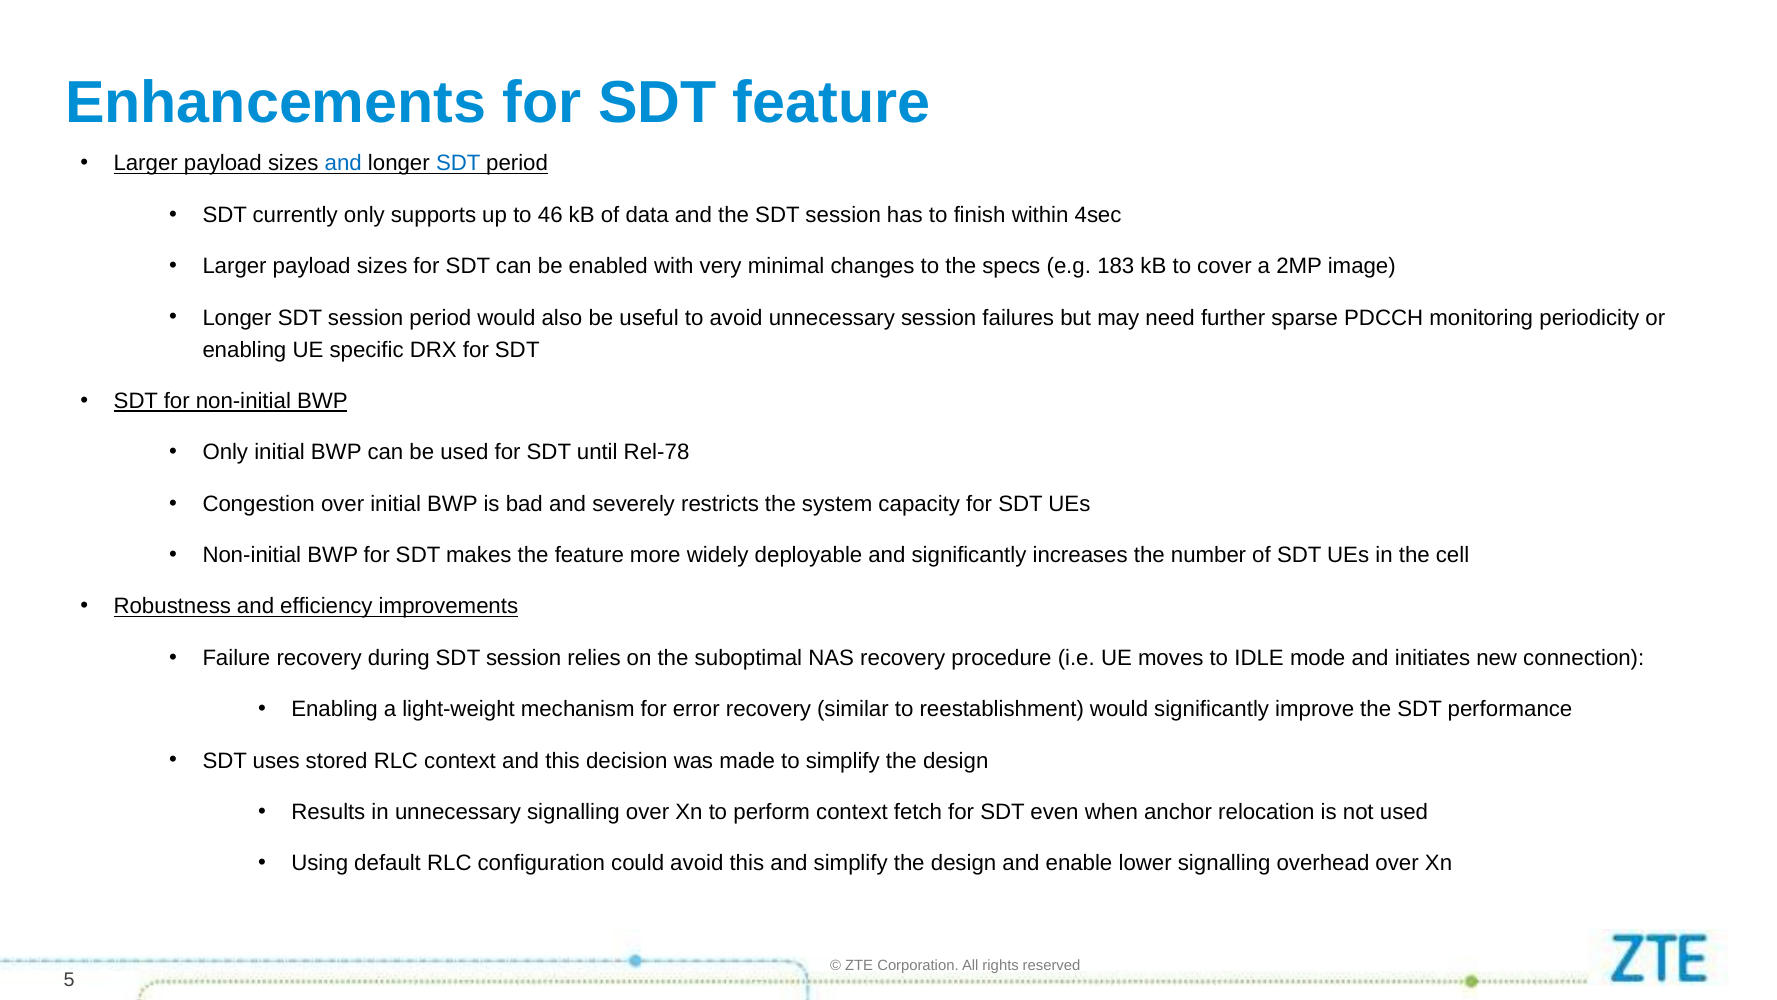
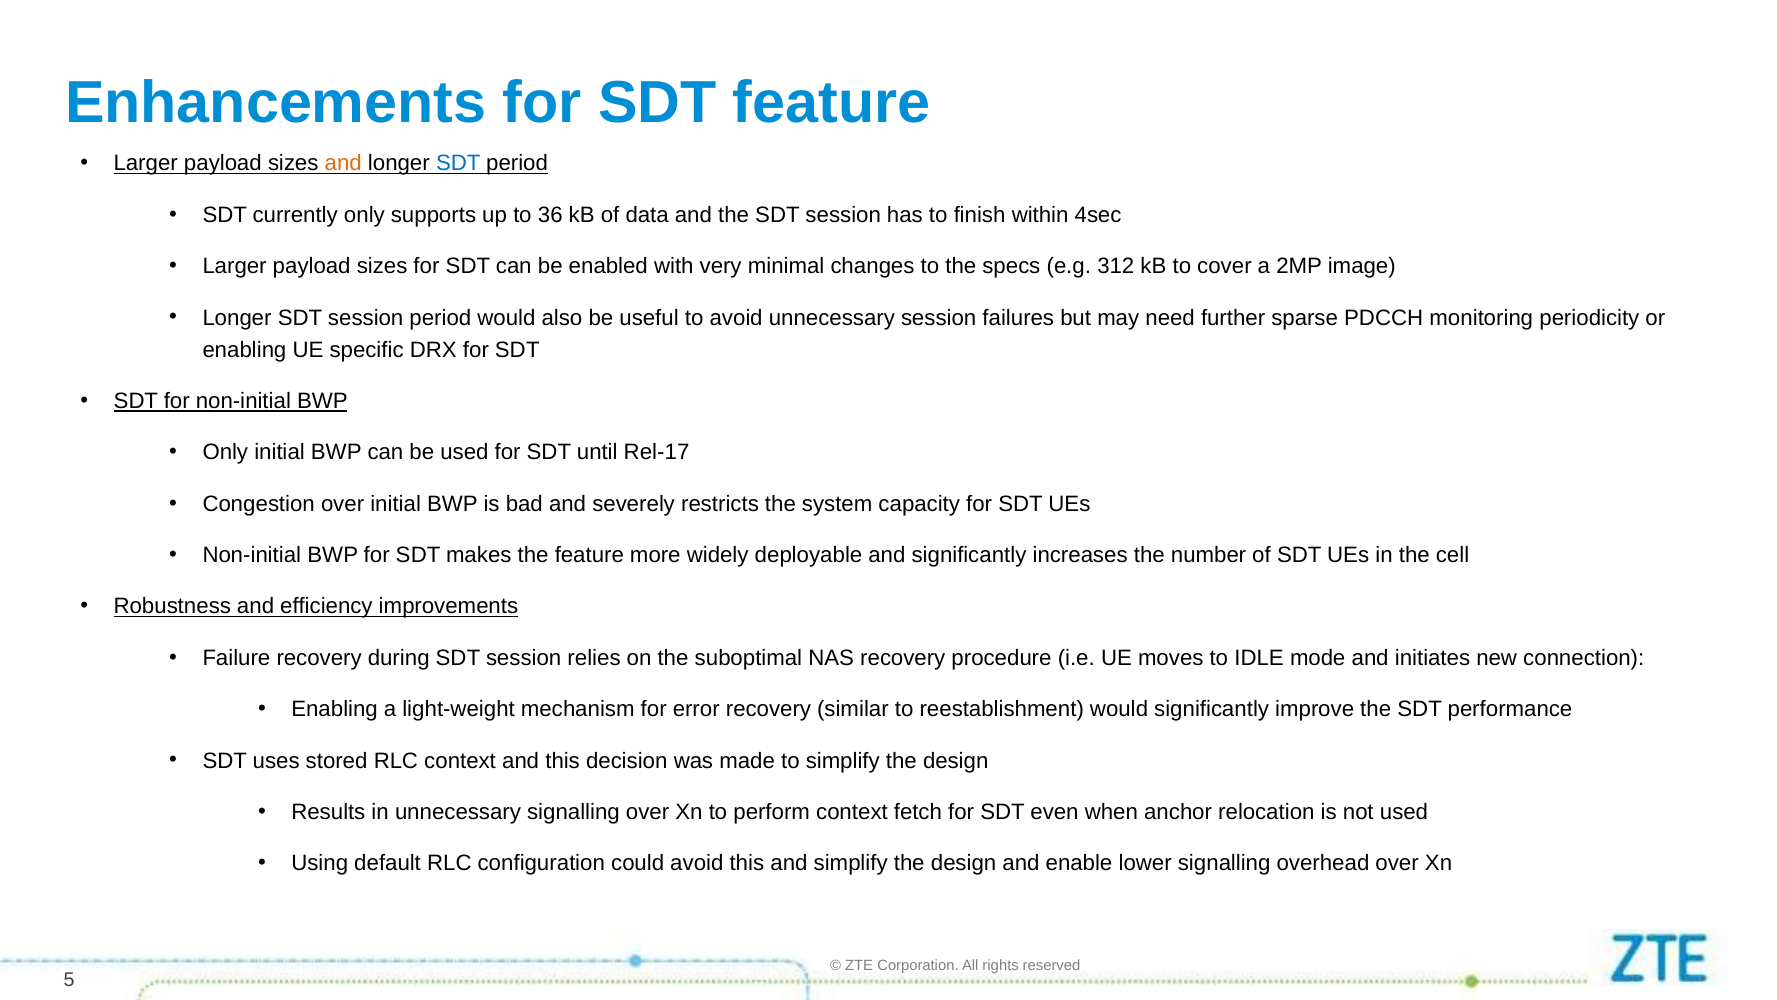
and colour: blue -> orange (343, 164)
46: 46 -> 36 (550, 215)
183: 183 -> 312 (1116, 266)
Rel-78: Rel-78 -> Rel-17 (657, 452)
